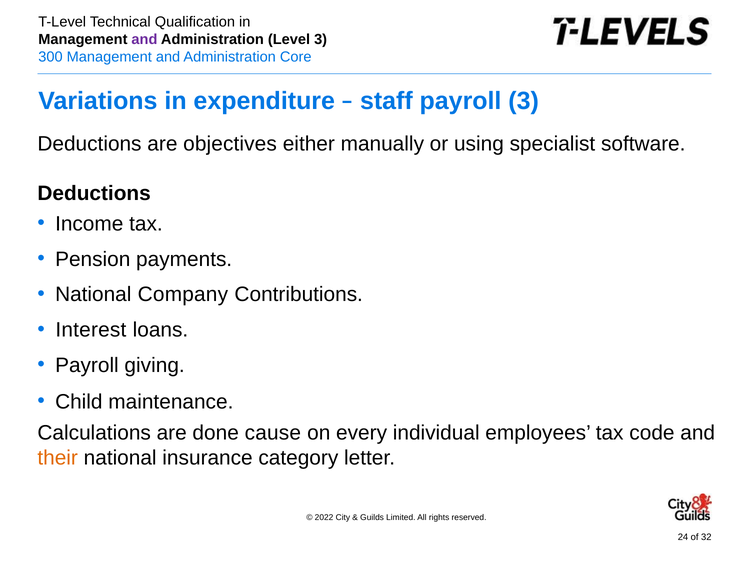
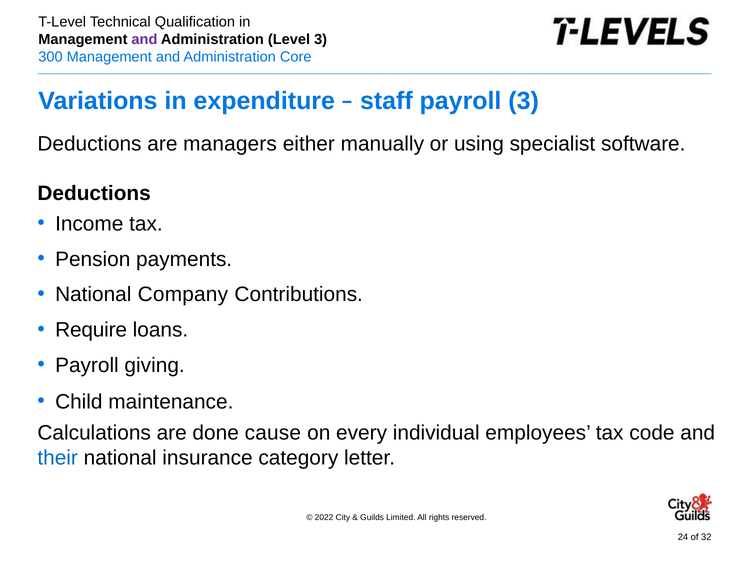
objectives: objectives -> managers (230, 144)
Interest: Interest -> Require (91, 330)
their colour: orange -> blue (58, 458)
